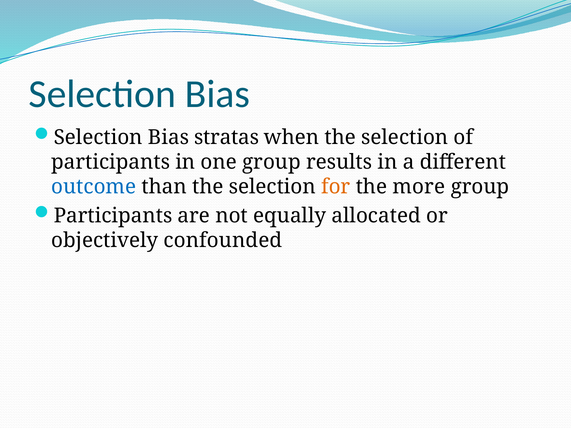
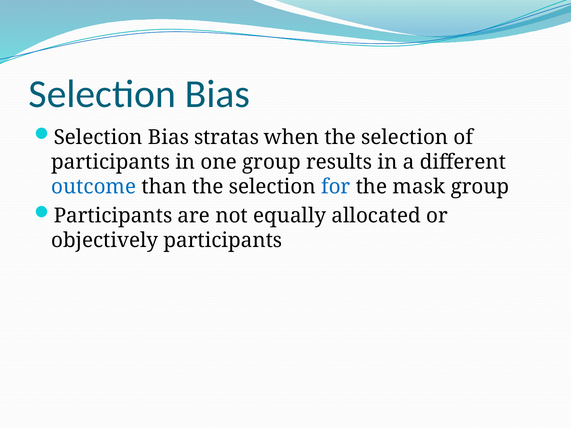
for colour: orange -> blue (336, 187)
more: more -> mask (419, 187)
objectively confounded: confounded -> participants (223, 241)
